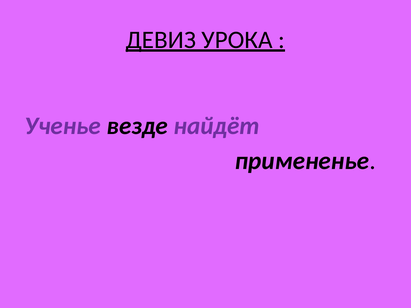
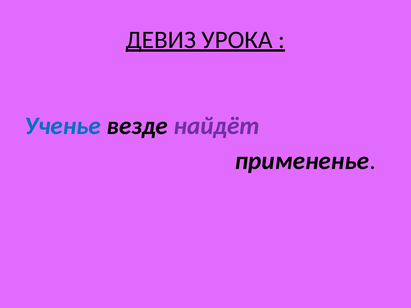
Ученье colour: purple -> blue (63, 126)
